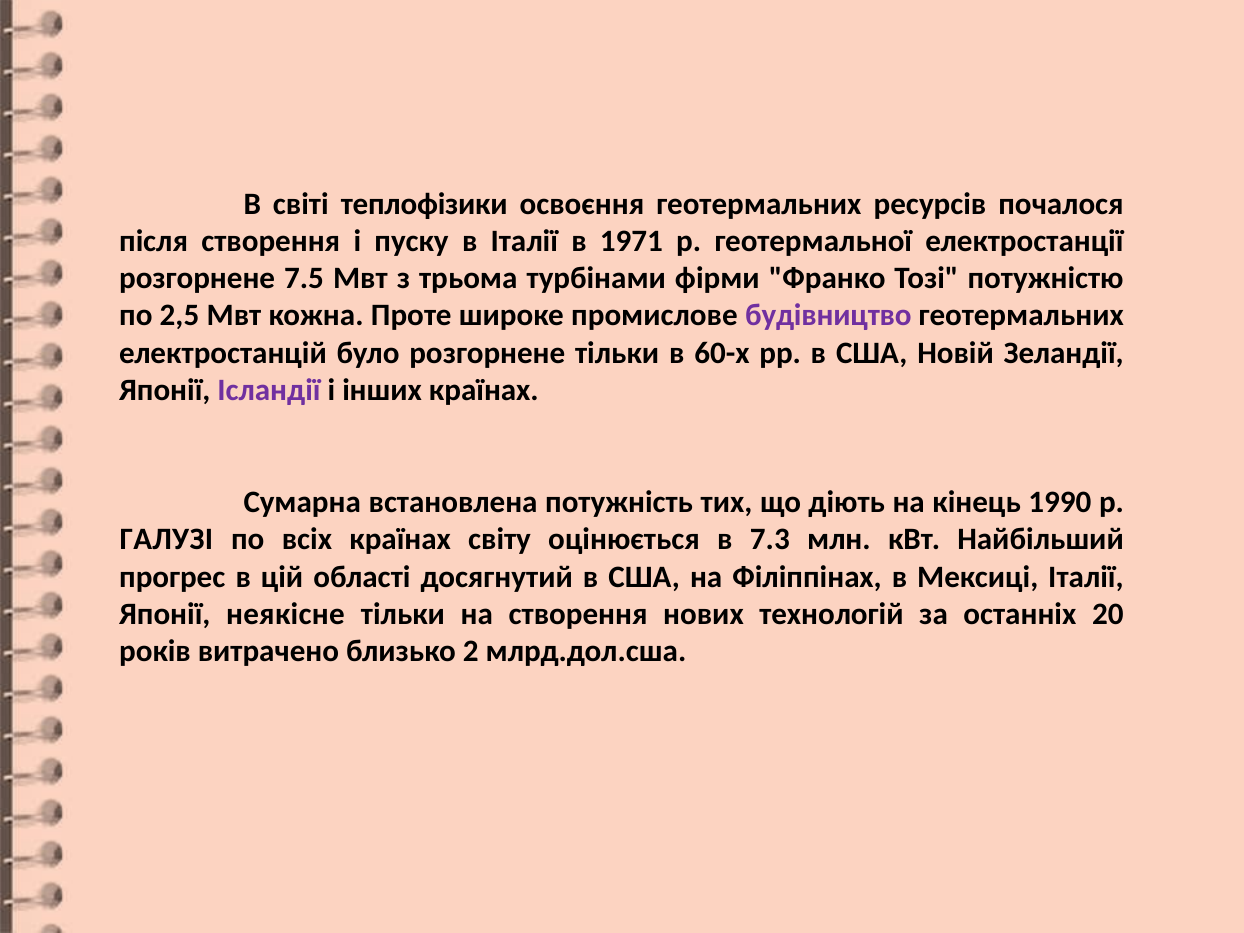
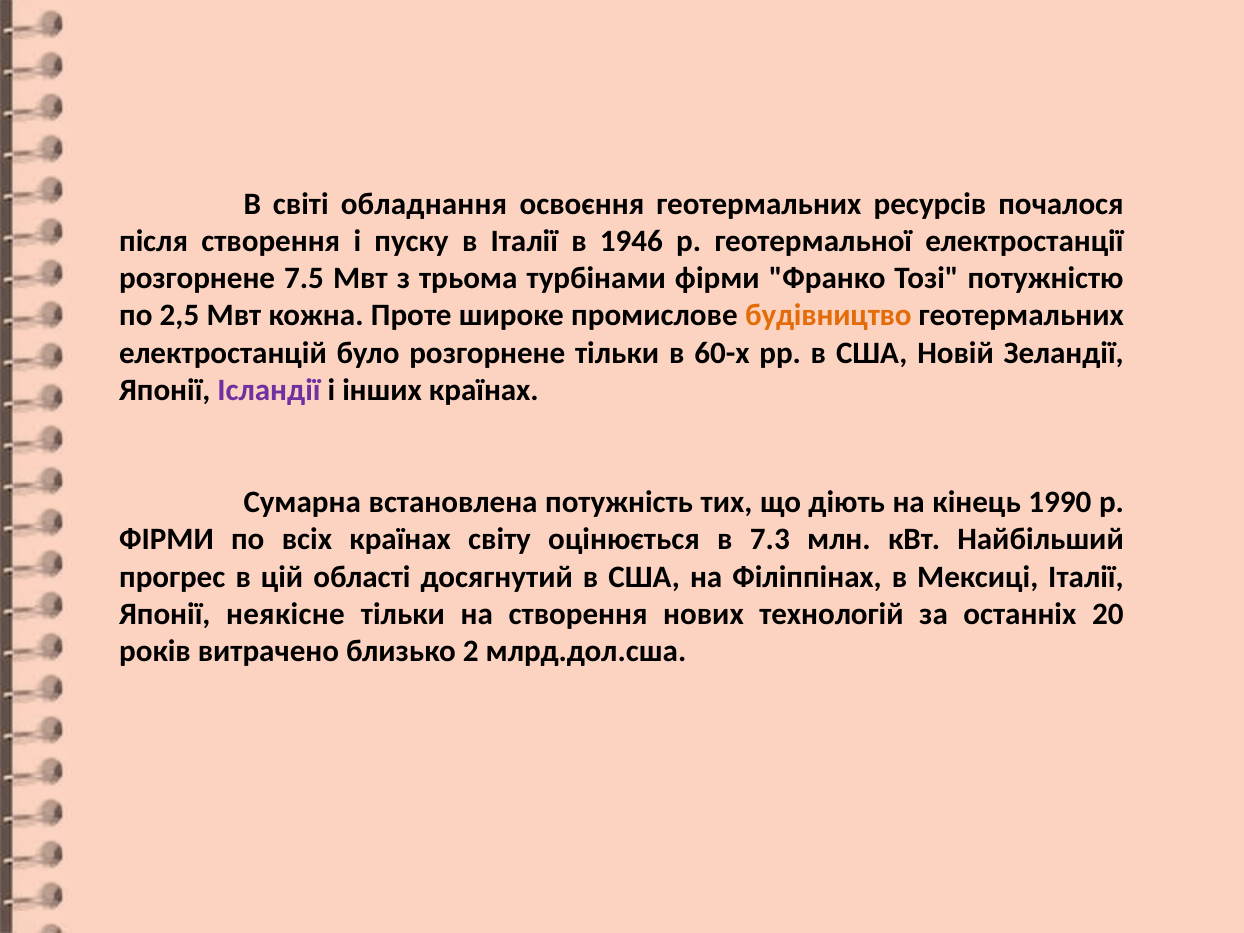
теплофізики: теплофізики -> обладнання (424, 204)
1971: 1971 -> 1946 (631, 241)
будівництво colour: purple -> orange (828, 316)
ГАЛУЗІ: ГАЛУЗІ -> ФІРМИ (166, 540)
